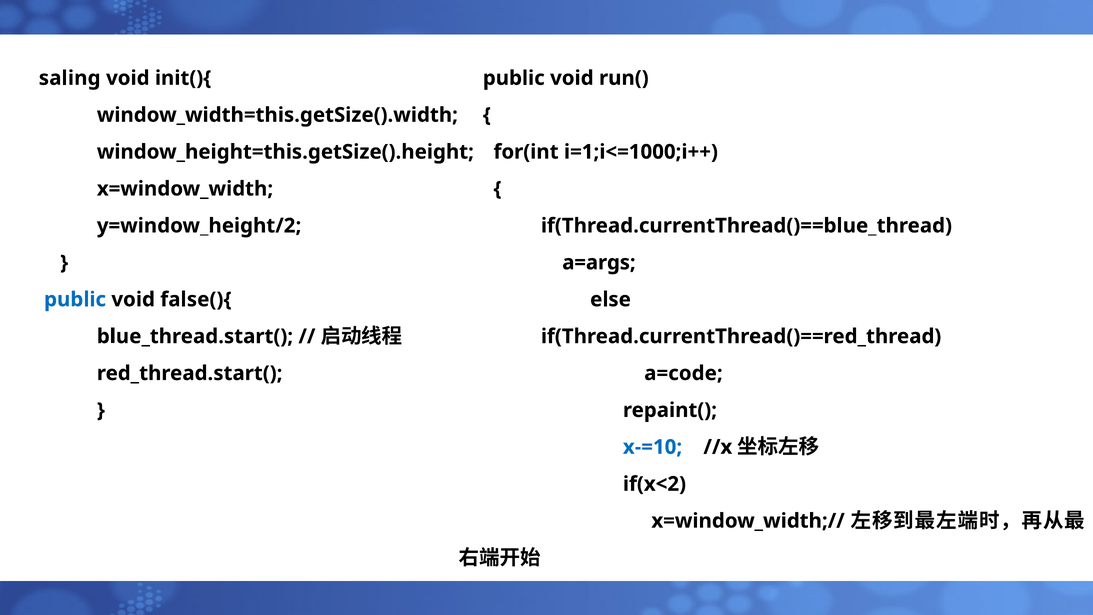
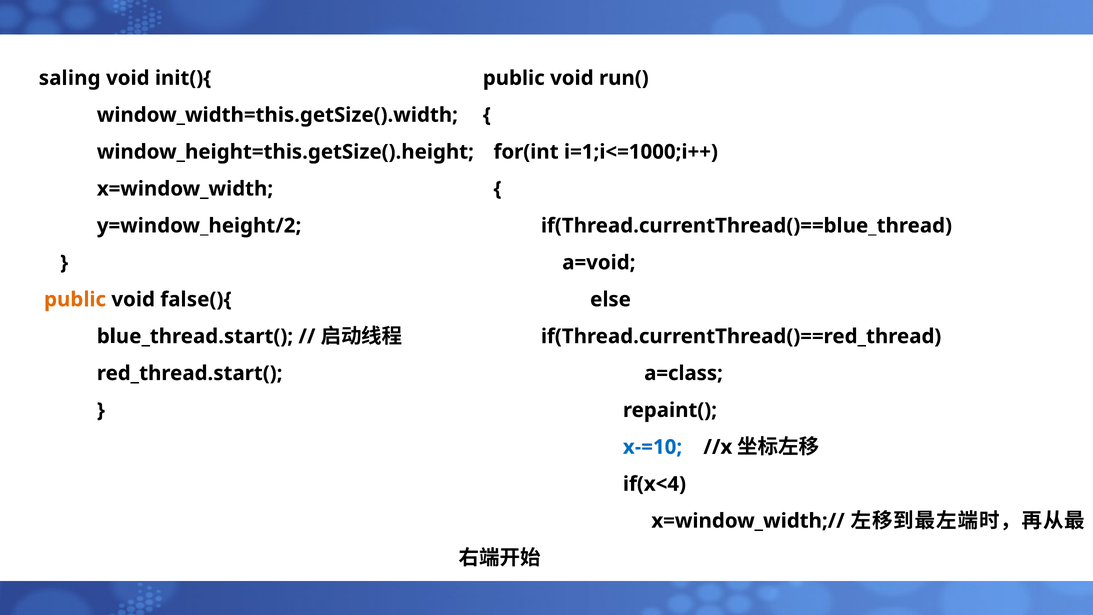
a=args: a=args -> a=void (599, 263)
public colour: blue -> orange (75, 299)
a=code: a=code -> a=class (684, 373)
if(x<2: if(x<2 -> if(x<4 (654, 484)
